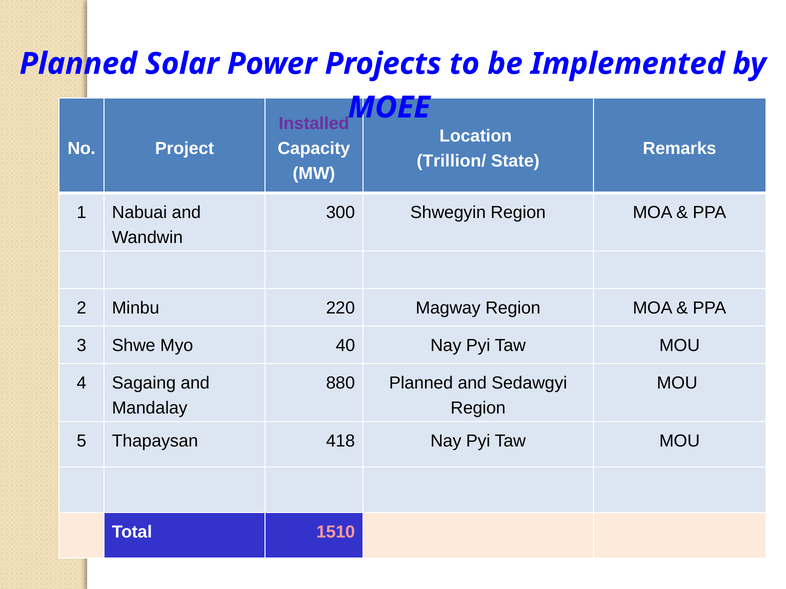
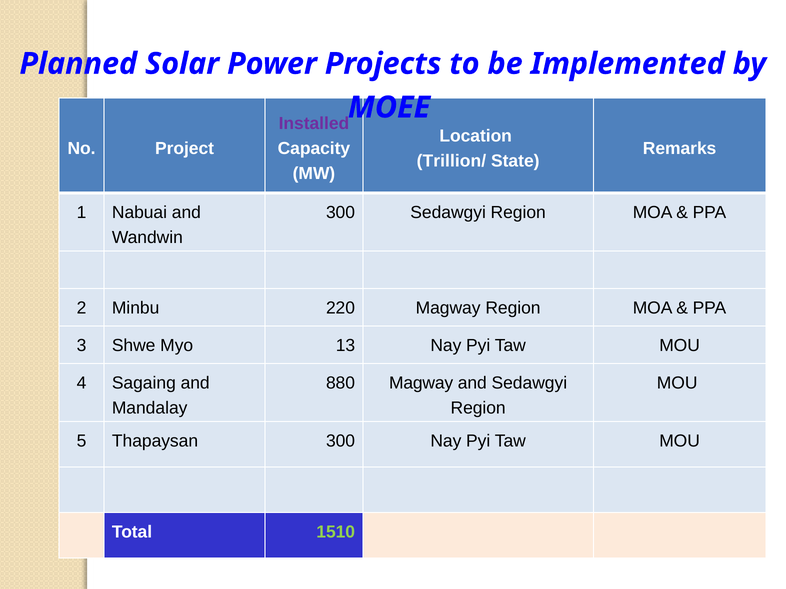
300 Shwegyin: Shwegyin -> Sedawgyi (448, 213)
40: 40 -> 13 (345, 346)
880 Planned: Planned -> Magway (421, 383)
Thapaysan 418: 418 -> 300 (341, 441)
1510 colour: pink -> light green (336, 532)
